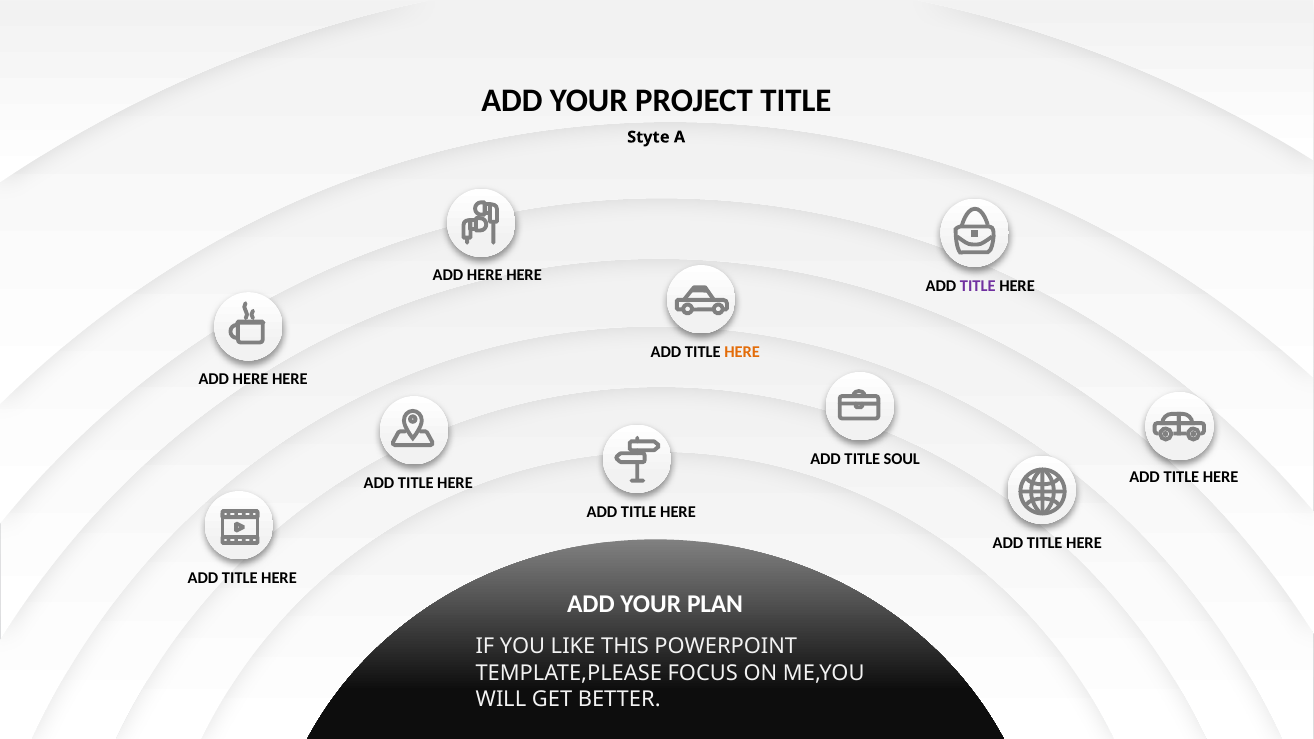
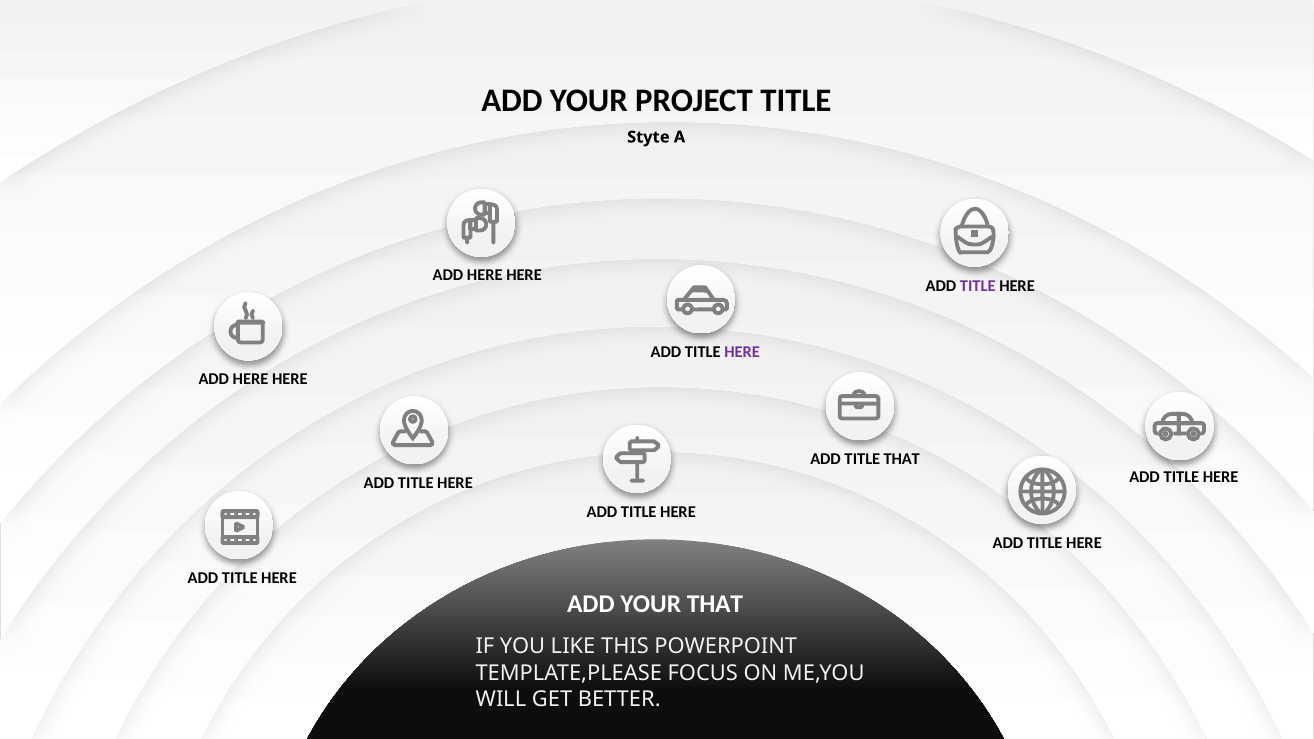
HERE colour: orange -> purple (742, 353)
TITLE SOUL: SOUL -> THAT (902, 459)
YOUR PLAN: PLAN -> THAT (715, 604)
